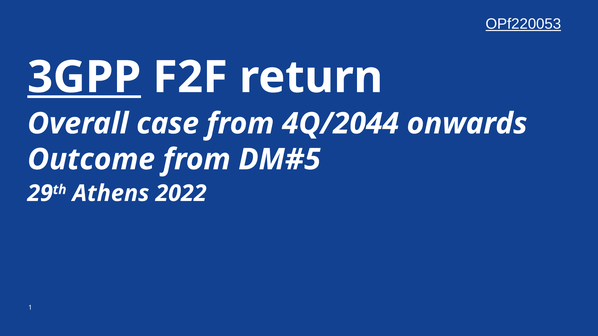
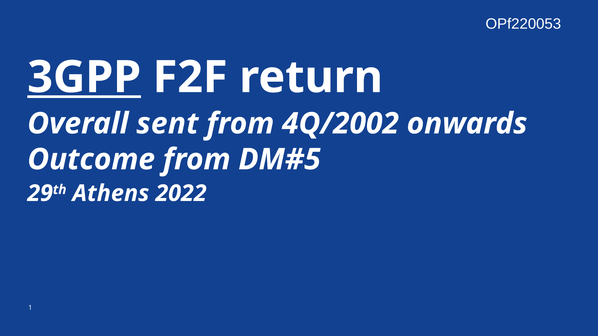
OPf220053 underline: present -> none (523, 24)
case: case -> sent (167, 124)
4Q/2044: 4Q/2044 -> 4Q/2002 (341, 124)
